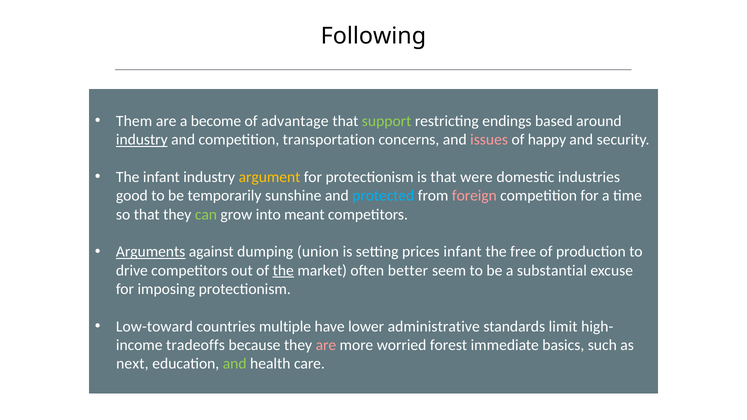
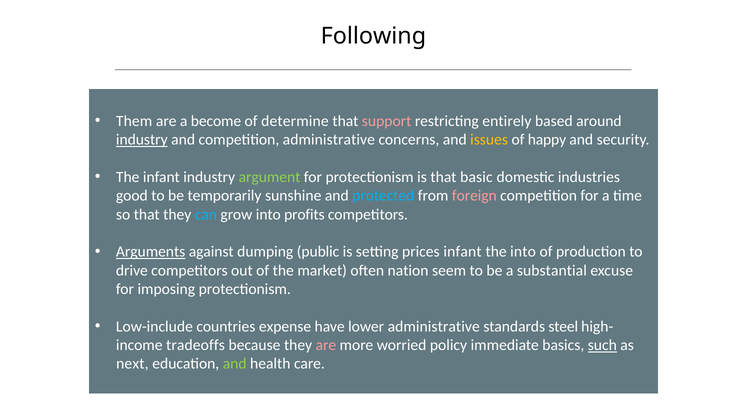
advantage: advantage -> determine (295, 121)
support colour: light green -> pink (387, 121)
endings: endings -> entirely (507, 121)
competition transportation: transportation -> administrative (329, 140)
issues colour: pink -> yellow (489, 140)
argument colour: yellow -> light green (269, 177)
were: were -> basic (476, 177)
can colour: light green -> light blue (206, 215)
meant: meant -> profits (304, 215)
union: union -> public (318, 252)
the free: free -> into (523, 252)
the underline: present -> none (283, 271)
better: better -> nation (408, 271)
Low-toward: Low-toward -> Low-include (154, 327)
multiple: multiple -> expense (285, 327)
limit: limit -> steel (563, 327)
forest: forest -> policy (448, 345)
such underline: none -> present (602, 345)
